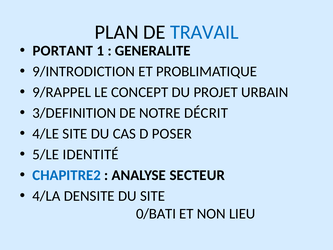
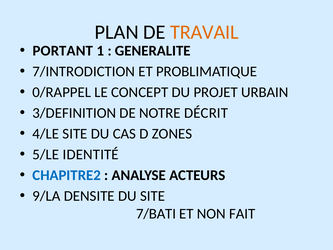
TRAVAIL colour: blue -> orange (204, 32)
9/INTRODICTION: 9/INTRODICTION -> 7/INTRODICTION (84, 71)
9/RAPPEL: 9/RAPPEL -> 0/RAPPEL (62, 92)
POSER: POSER -> ZONES (172, 134)
SECTEUR: SECTEUR -> ACTEURS (197, 175)
4/LA: 4/LA -> 9/LA (46, 196)
0/BATI: 0/BATI -> 7/BATI (156, 214)
LIEU: LIEU -> FAIT (242, 214)
